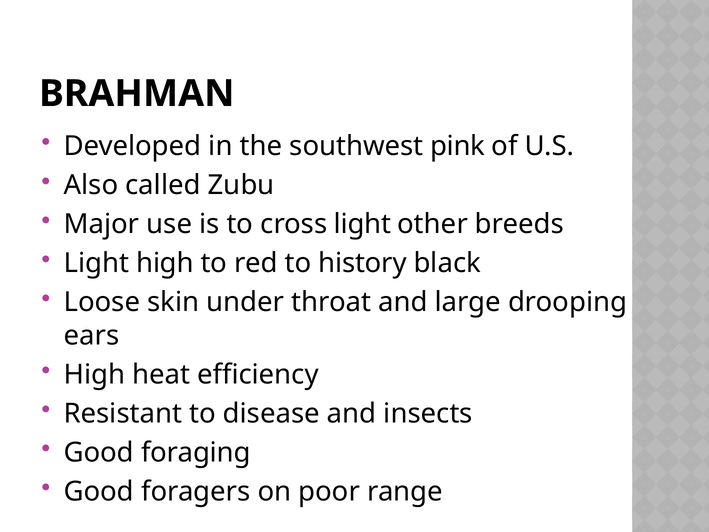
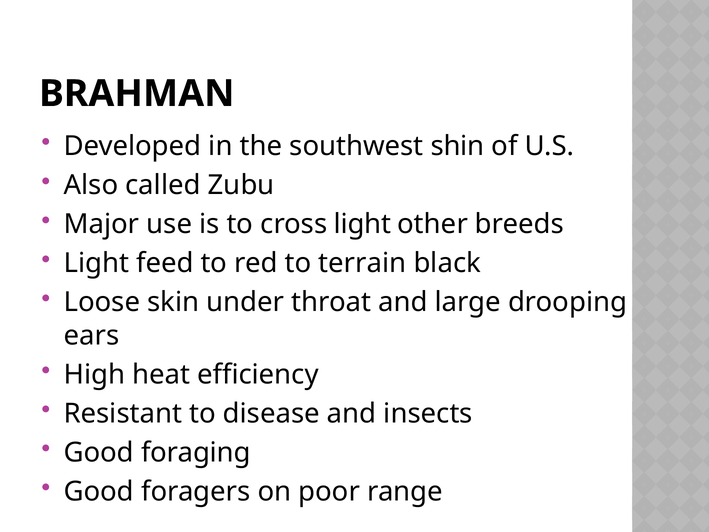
pink: pink -> shin (458, 146)
Light high: high -> feed (165, 263)
history: history -> terrain (362, 263)
